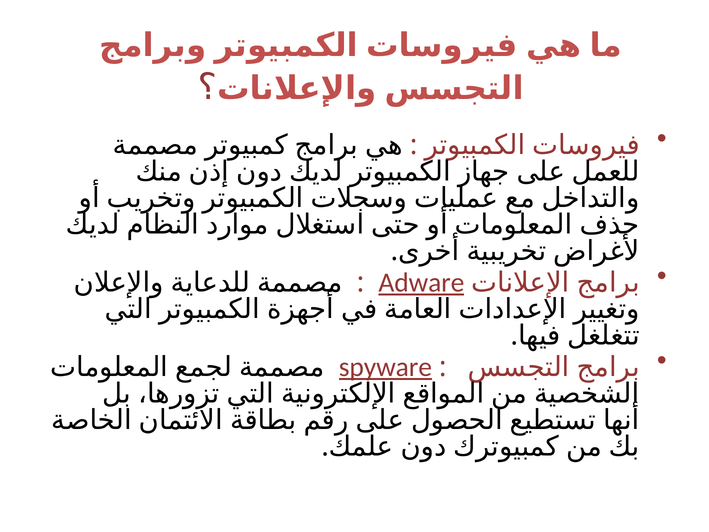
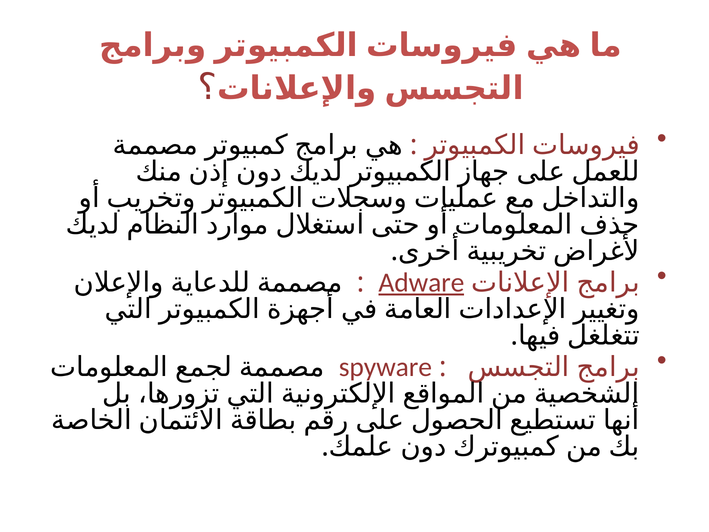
spyware underline: present -> none (385, 367)
